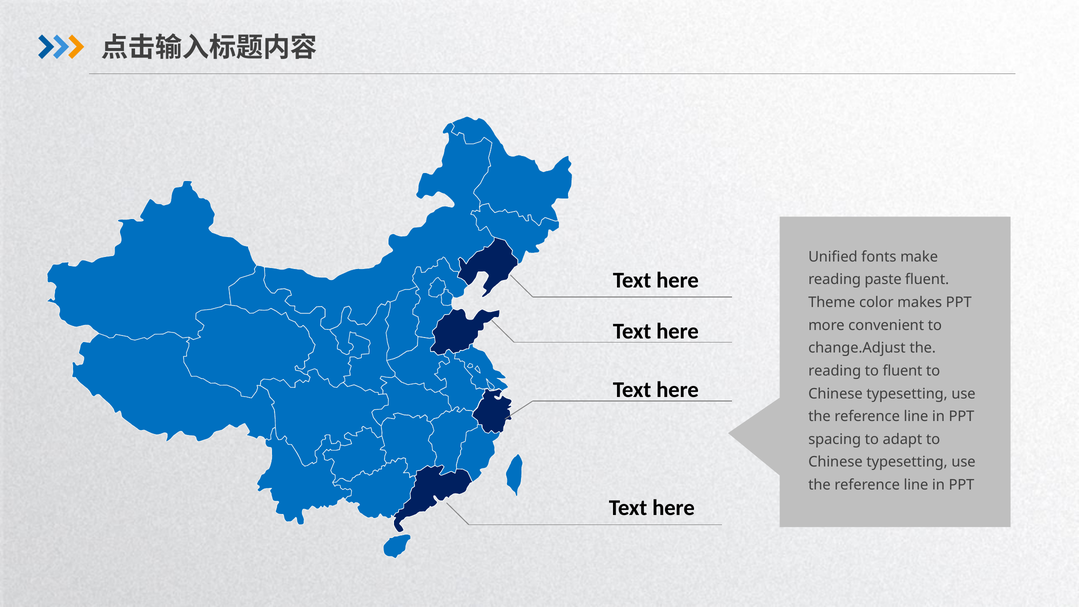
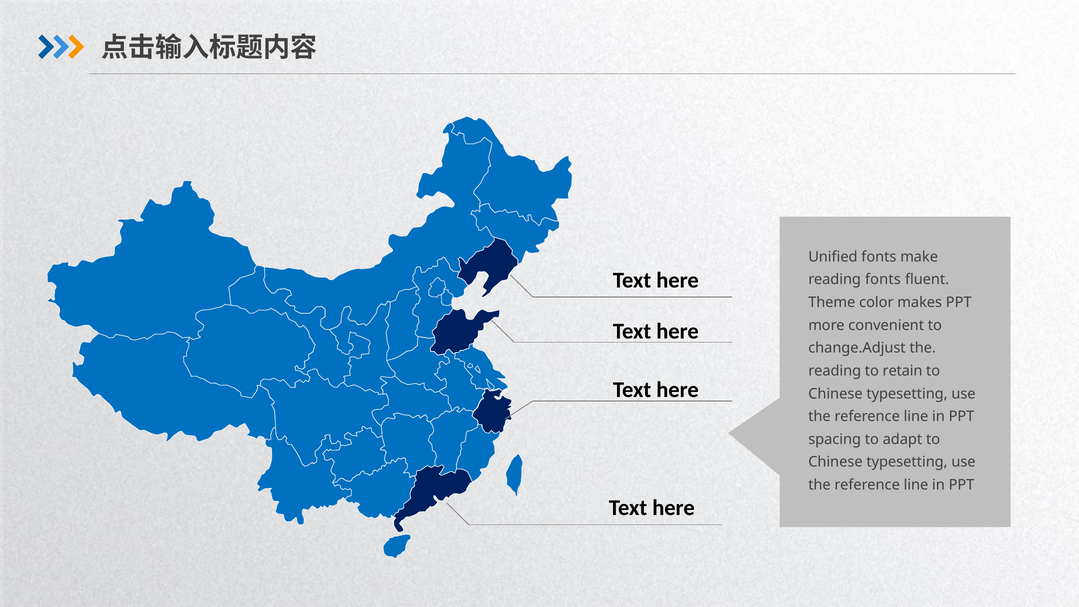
reading paste: paste -> fonts (883, 280)
to fluent: fluent -> retain (903, 371)
